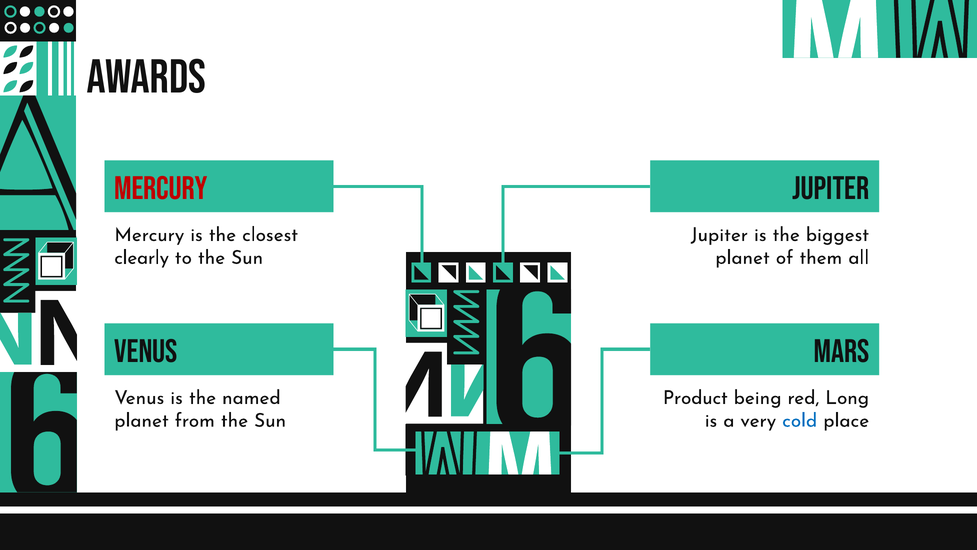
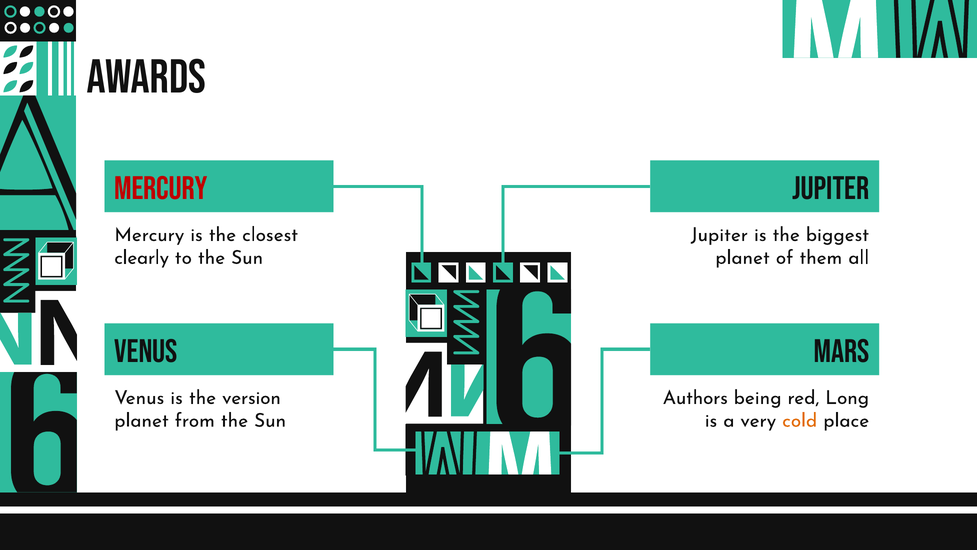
named: named -> version (251, 397)
Product: Product -> Authors (695, 397)
cold colour: blue -> orange (800, 420)
